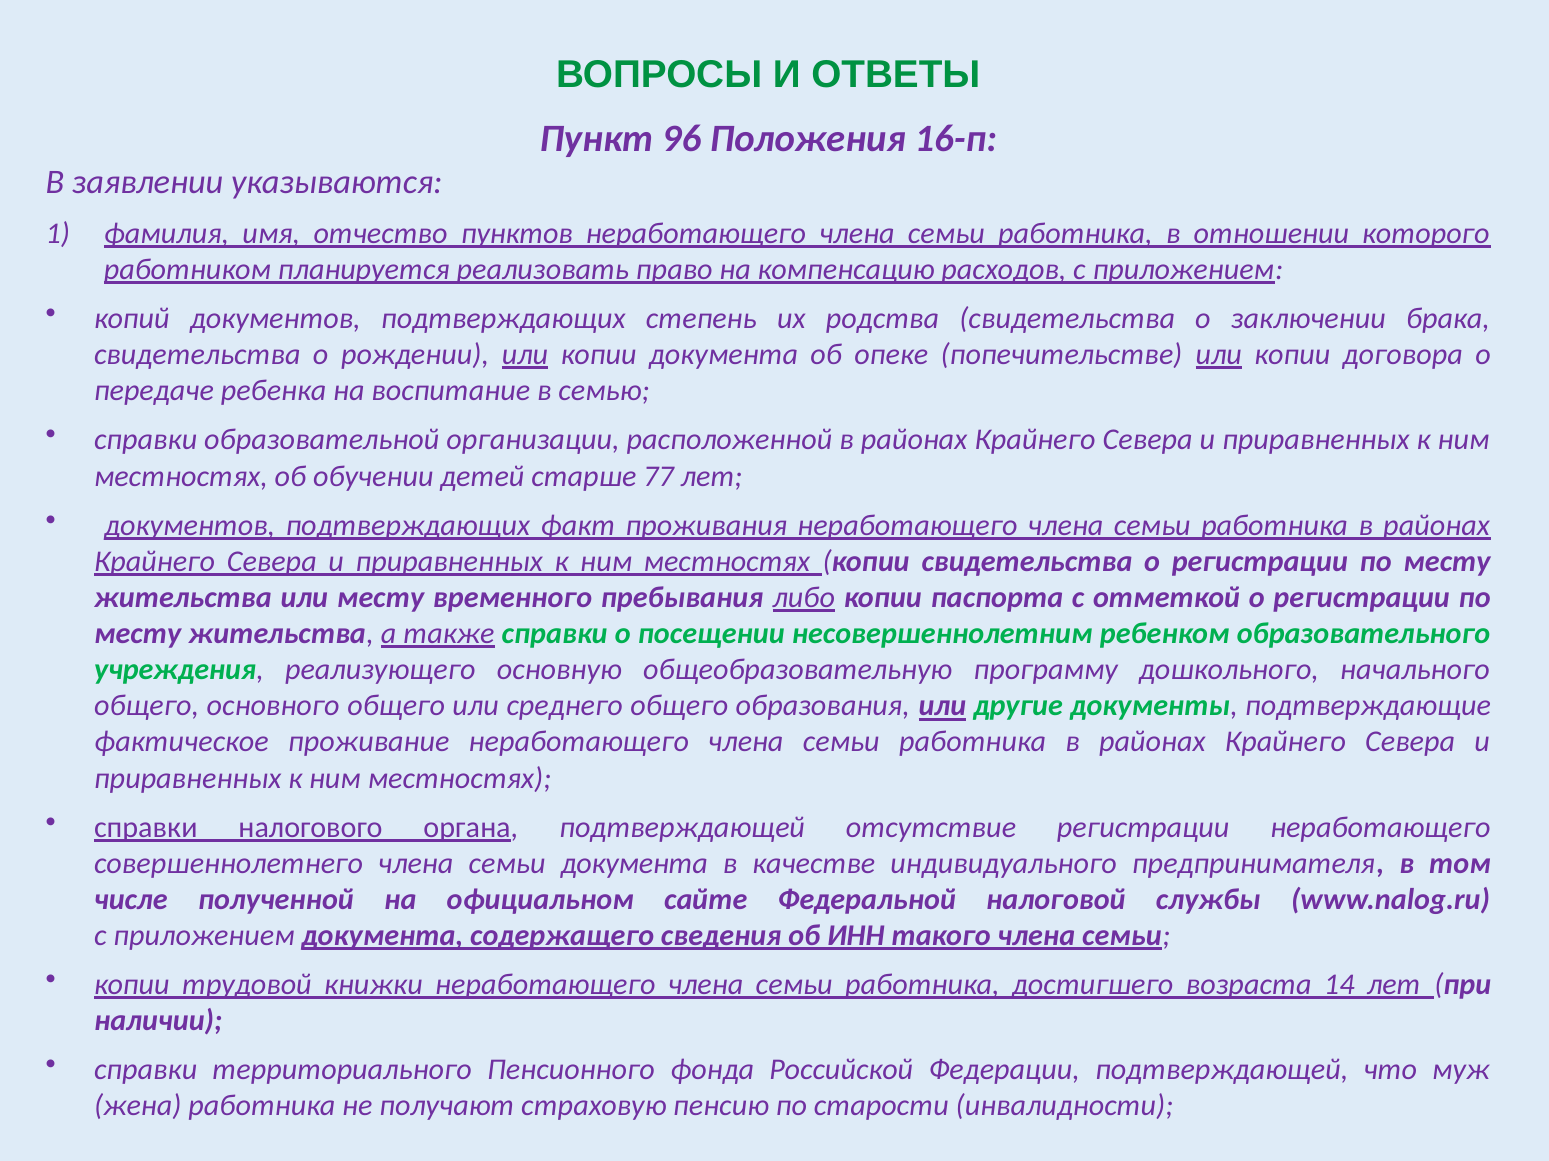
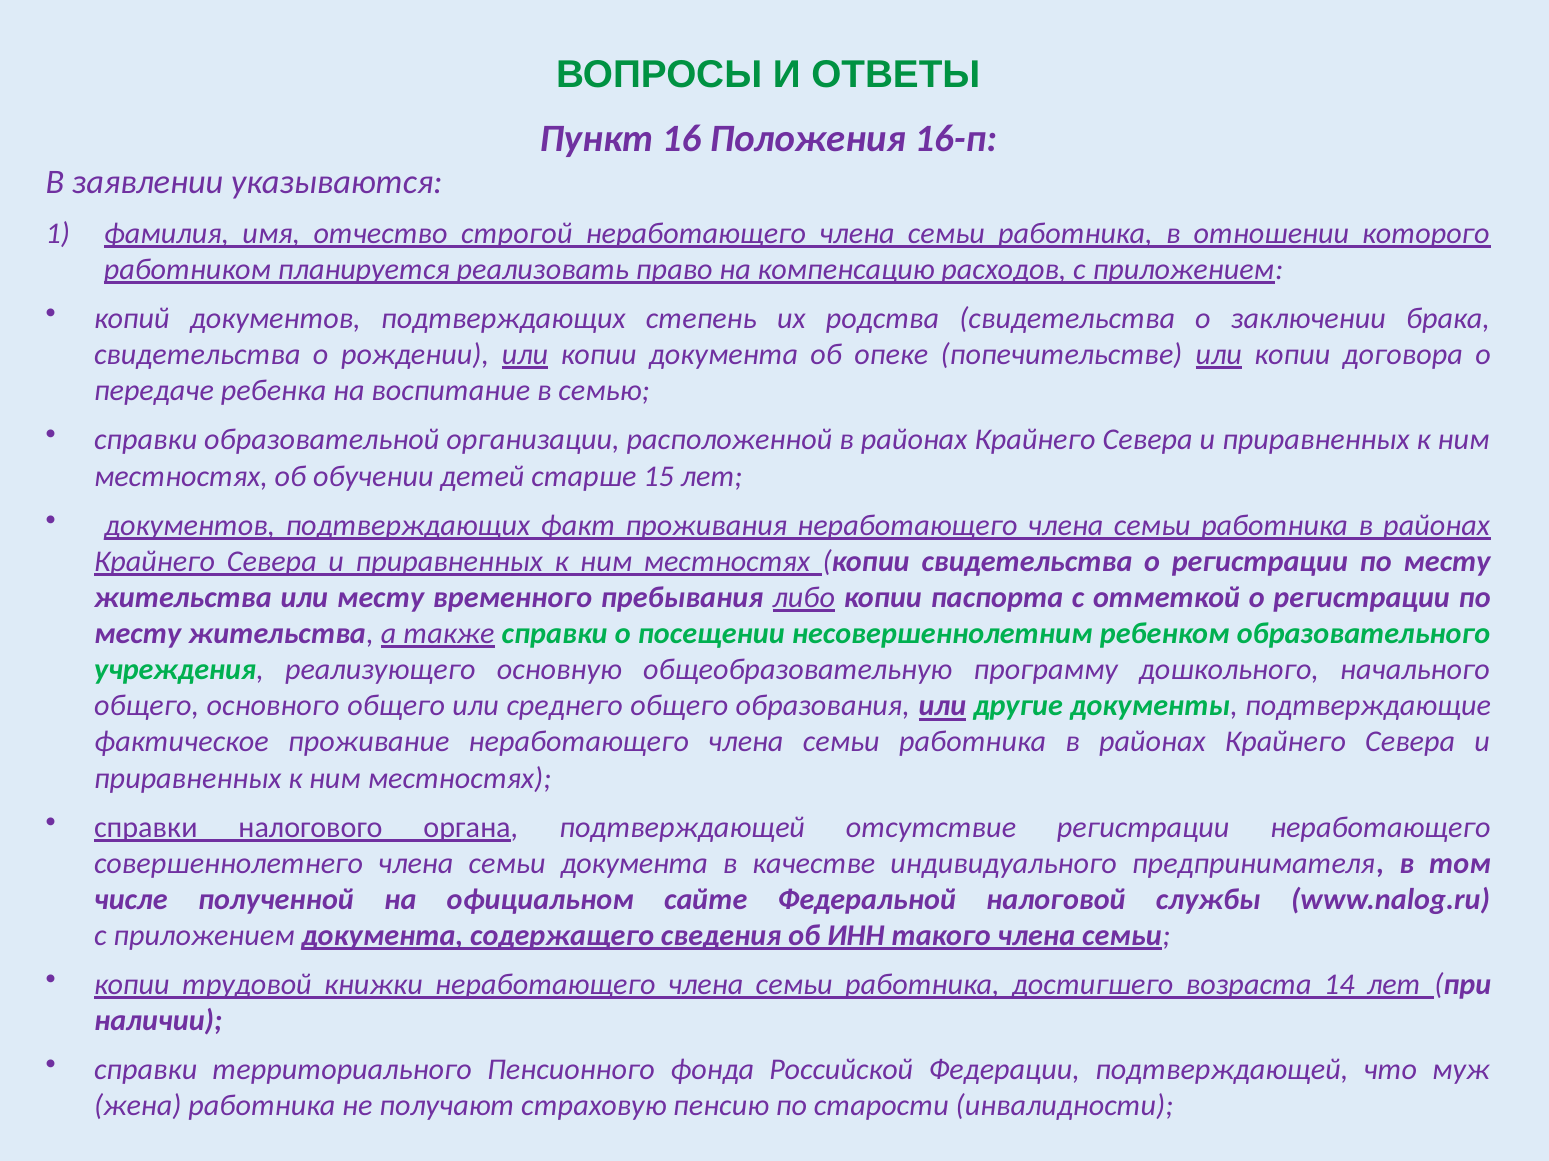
96: 96 -> 16 (682, 139)
пунктов: пунктов -> строгой (517, 234)
77: 77 -> 15 (659, 476)
